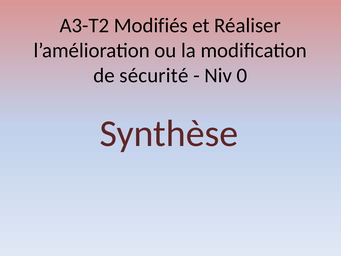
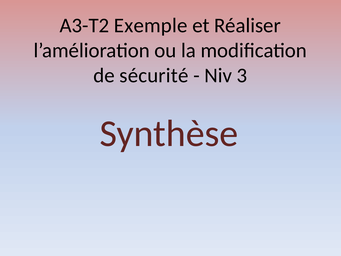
Modifiés: Modifiés -> Exemple (151, 25)
0: 0 -> 3 (242, 75)
